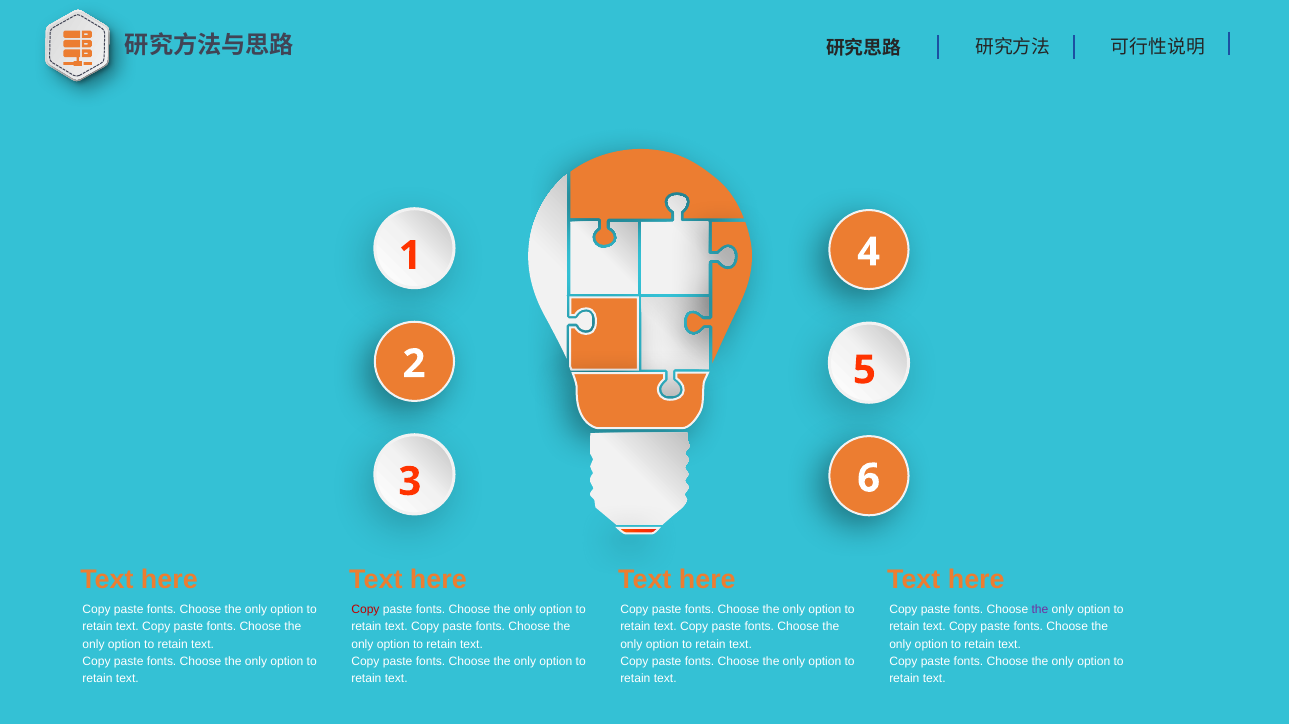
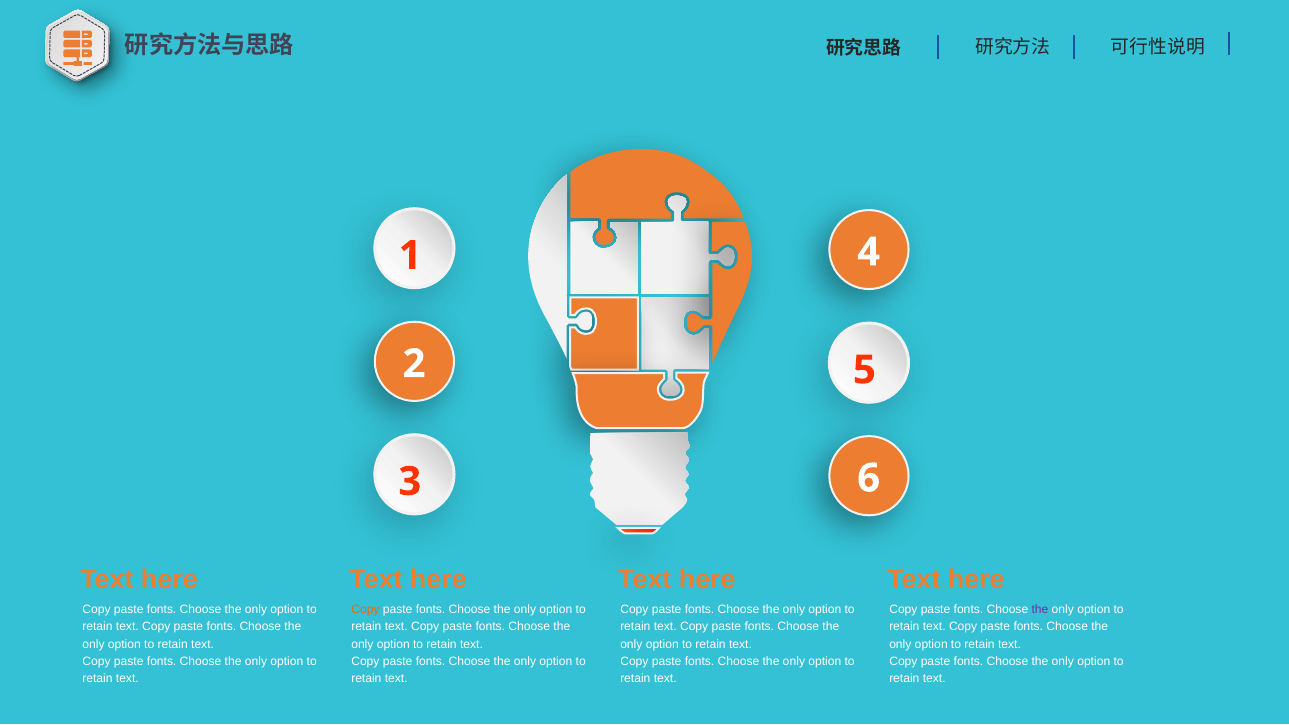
Copy colour: red -> orange (365, 609)
